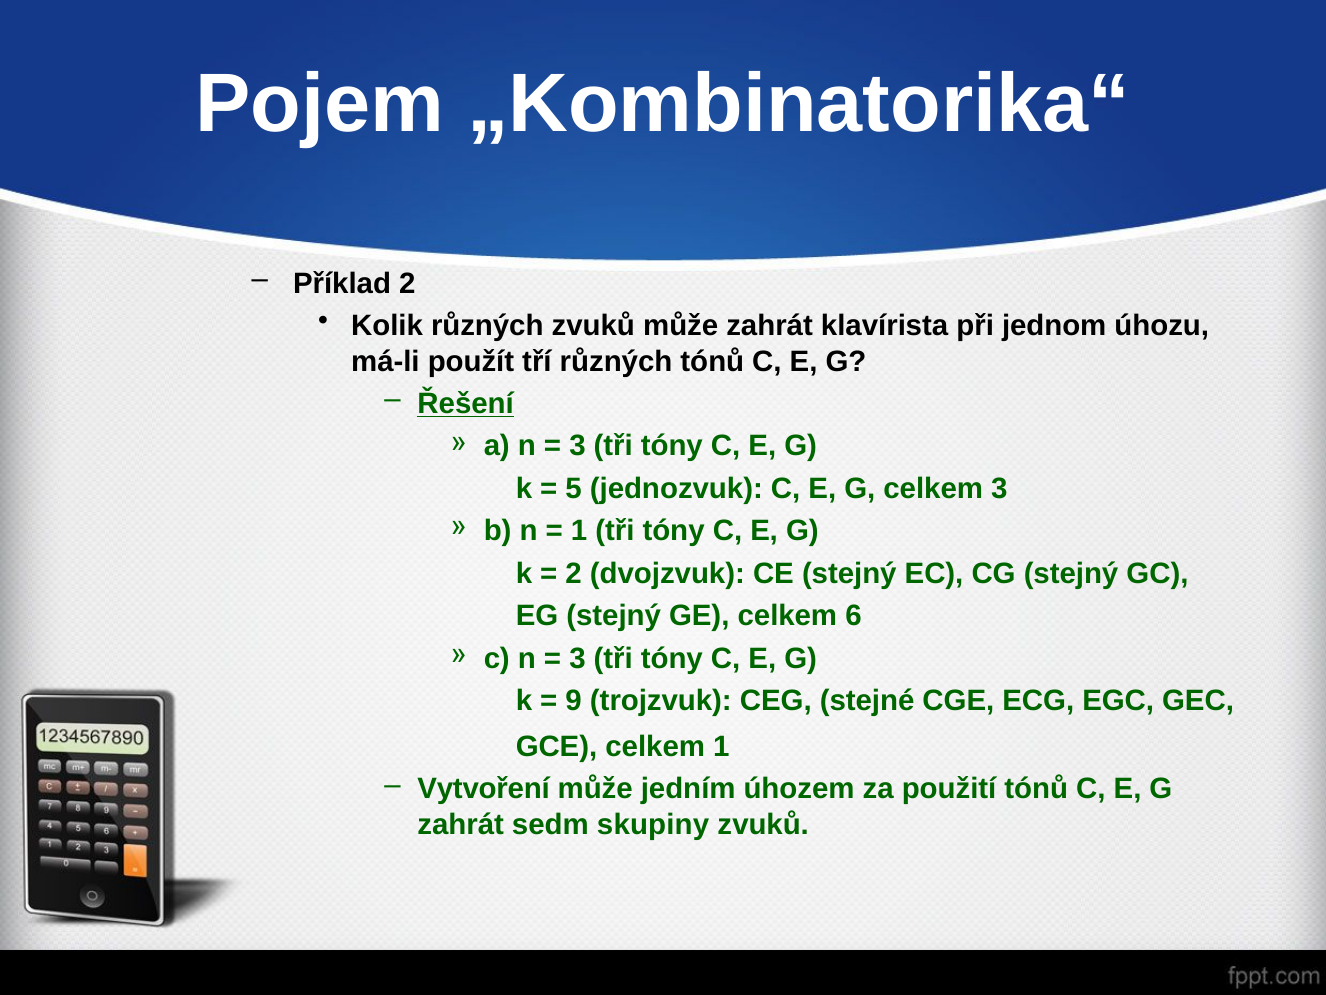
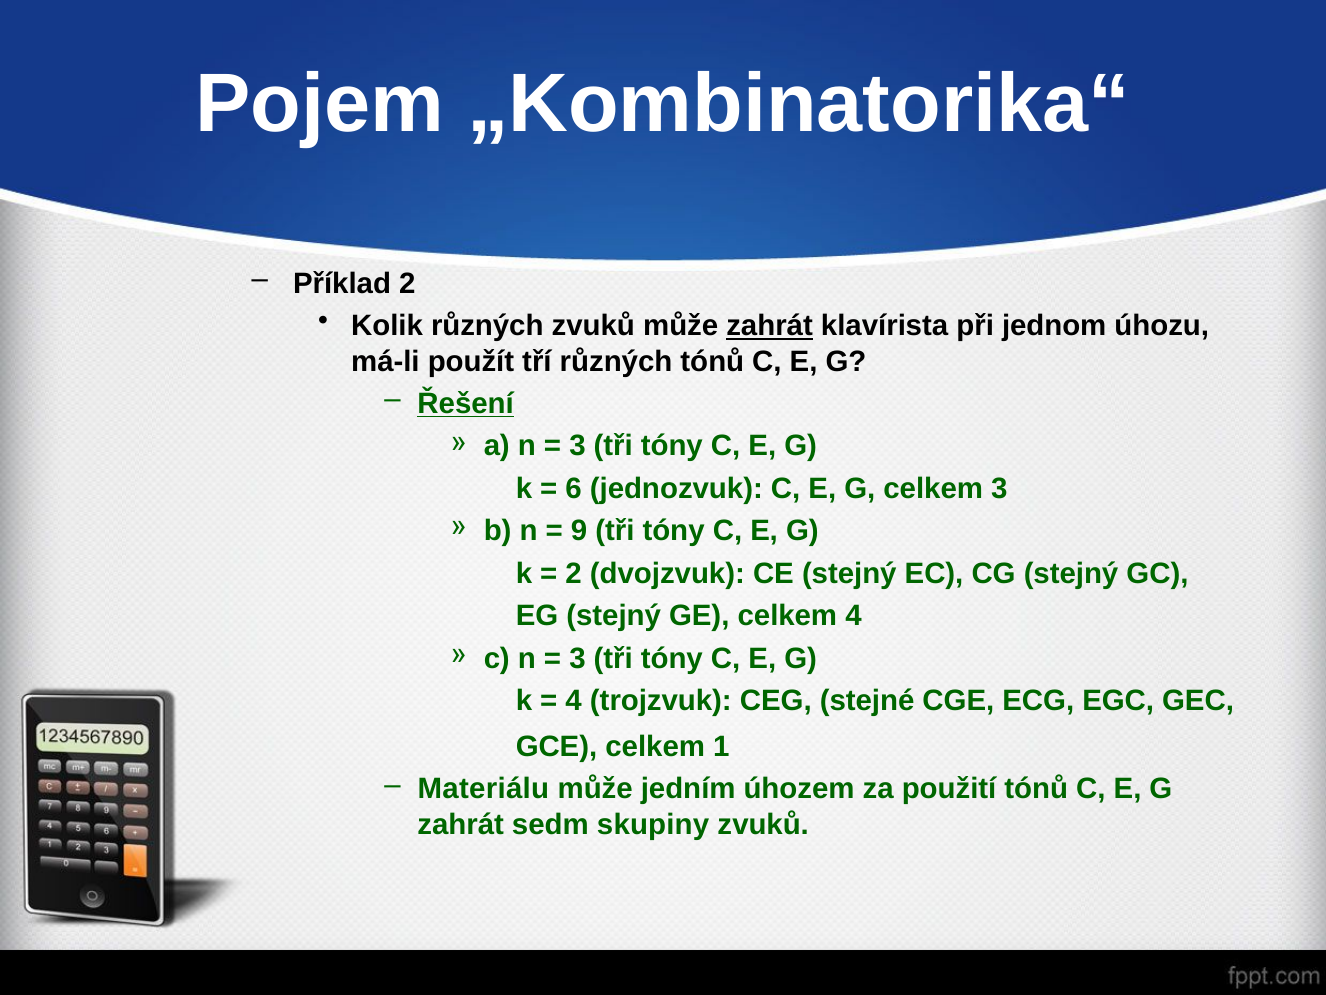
zahrát underline: none -> present (770, 326)
5: 5 -> 6 (574, 488)
1: 1 -> 9 (579, 531)
celkem 6: 6 -> 4 (854, 616)
9: 9 -> 4 (574, 701)
Vytvoření: Vytvoření -> Materiálu (483, 789)
